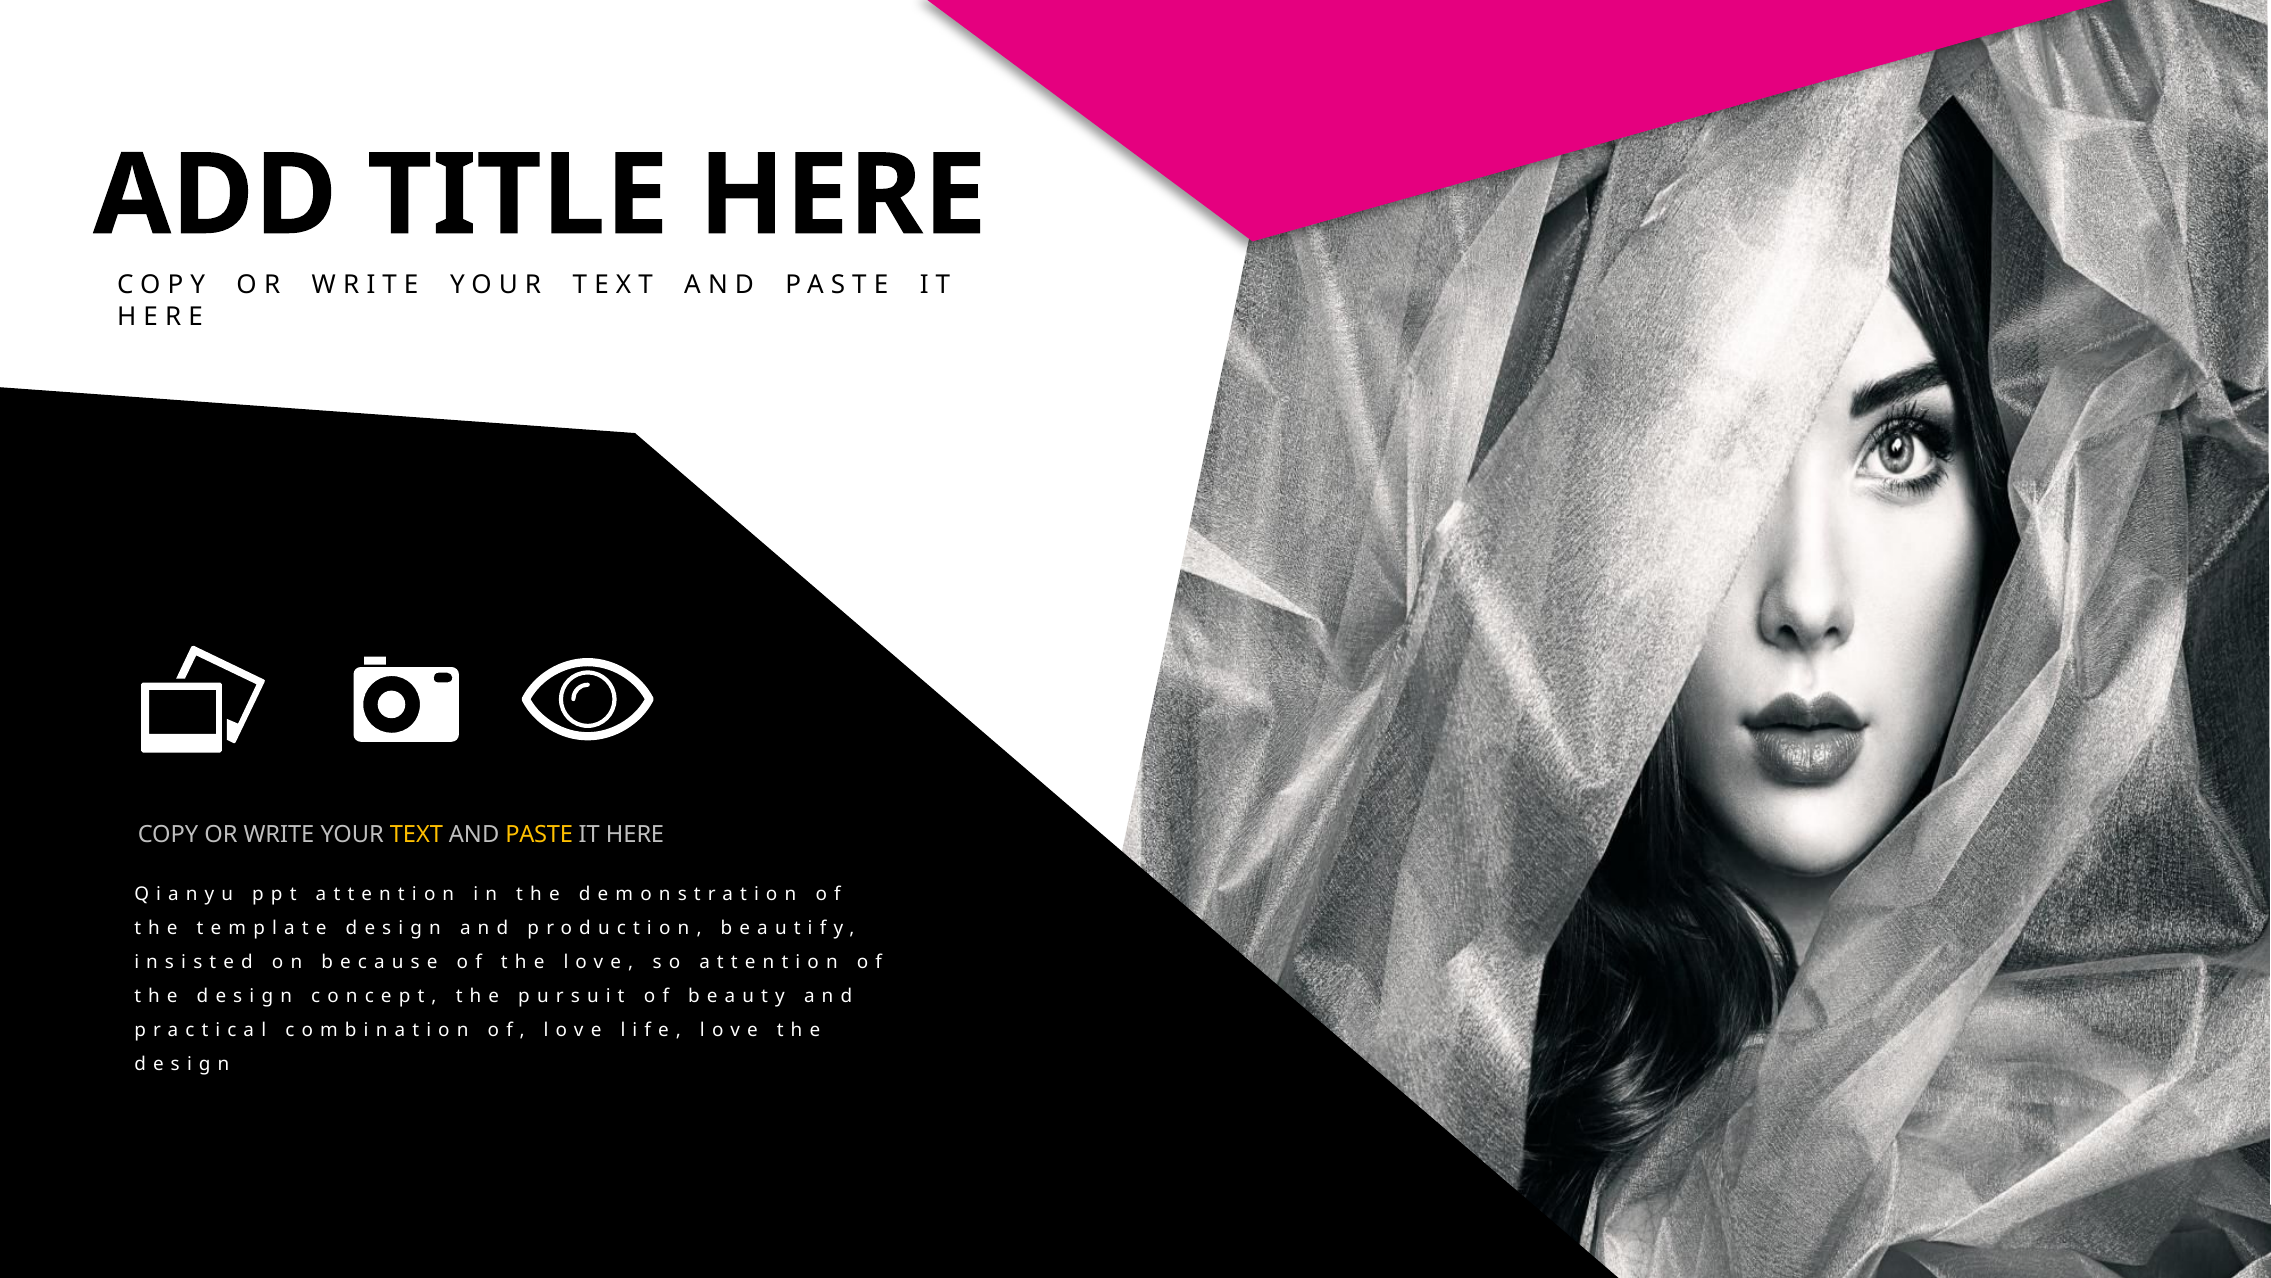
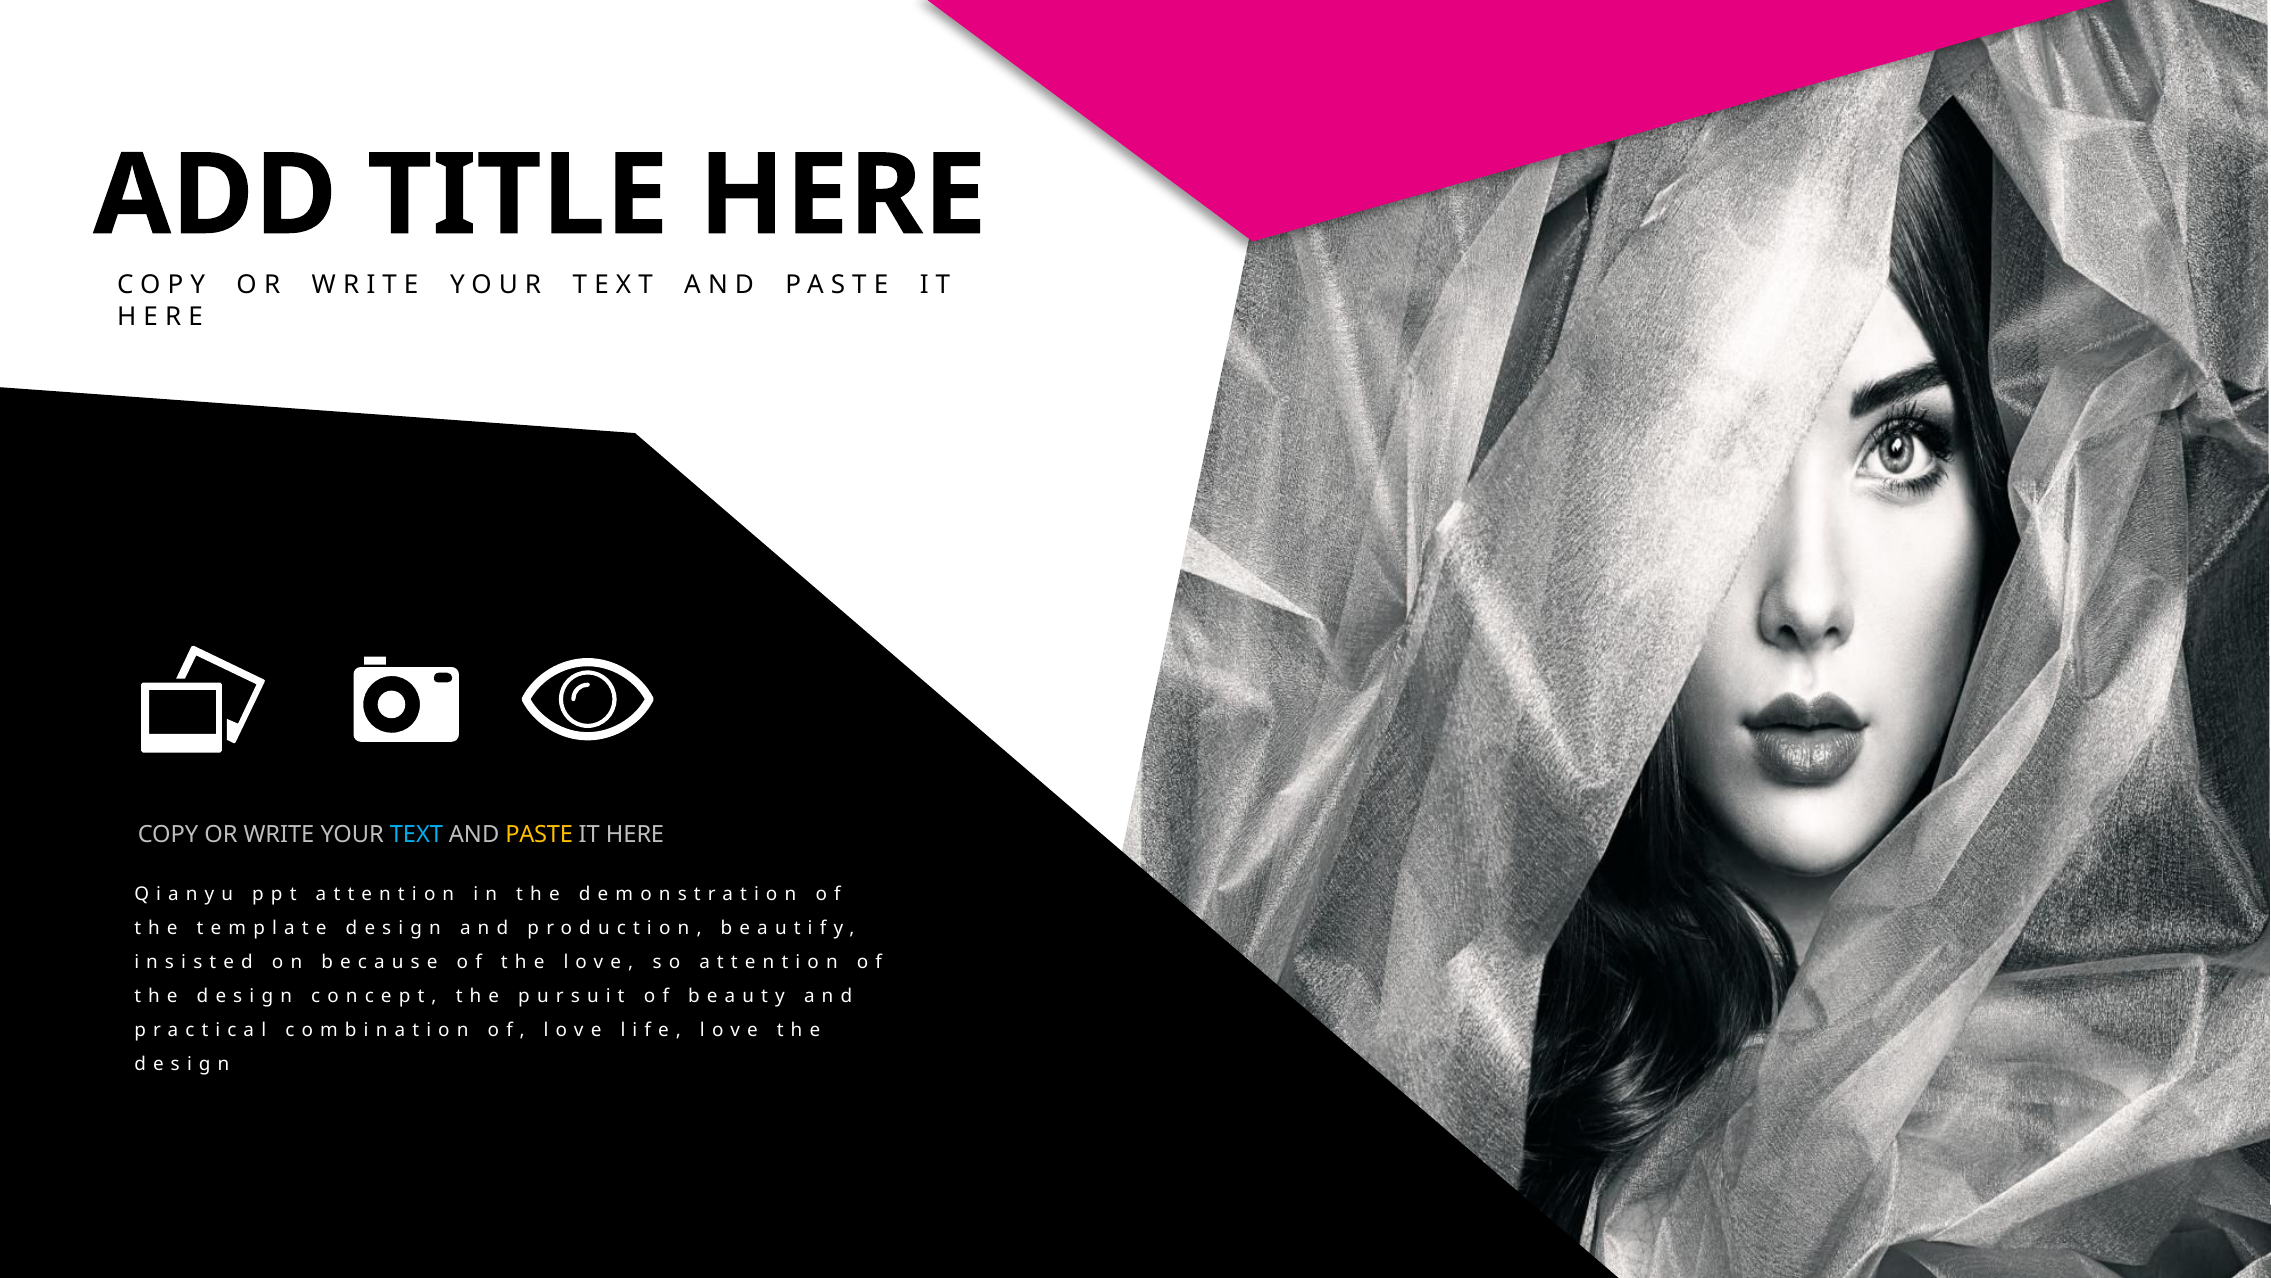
TEXT colour: yellow -> light blue (416, 835)
